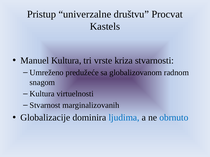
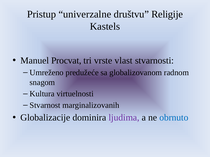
Procvat: Procvat -> Religije (167, 14)
Manuel Kultura: Kultura -> Procvat (66, 61)
kriza: kriza -> vlast (124, 61)
ljudima colour: blue -> purple (124, 118)
